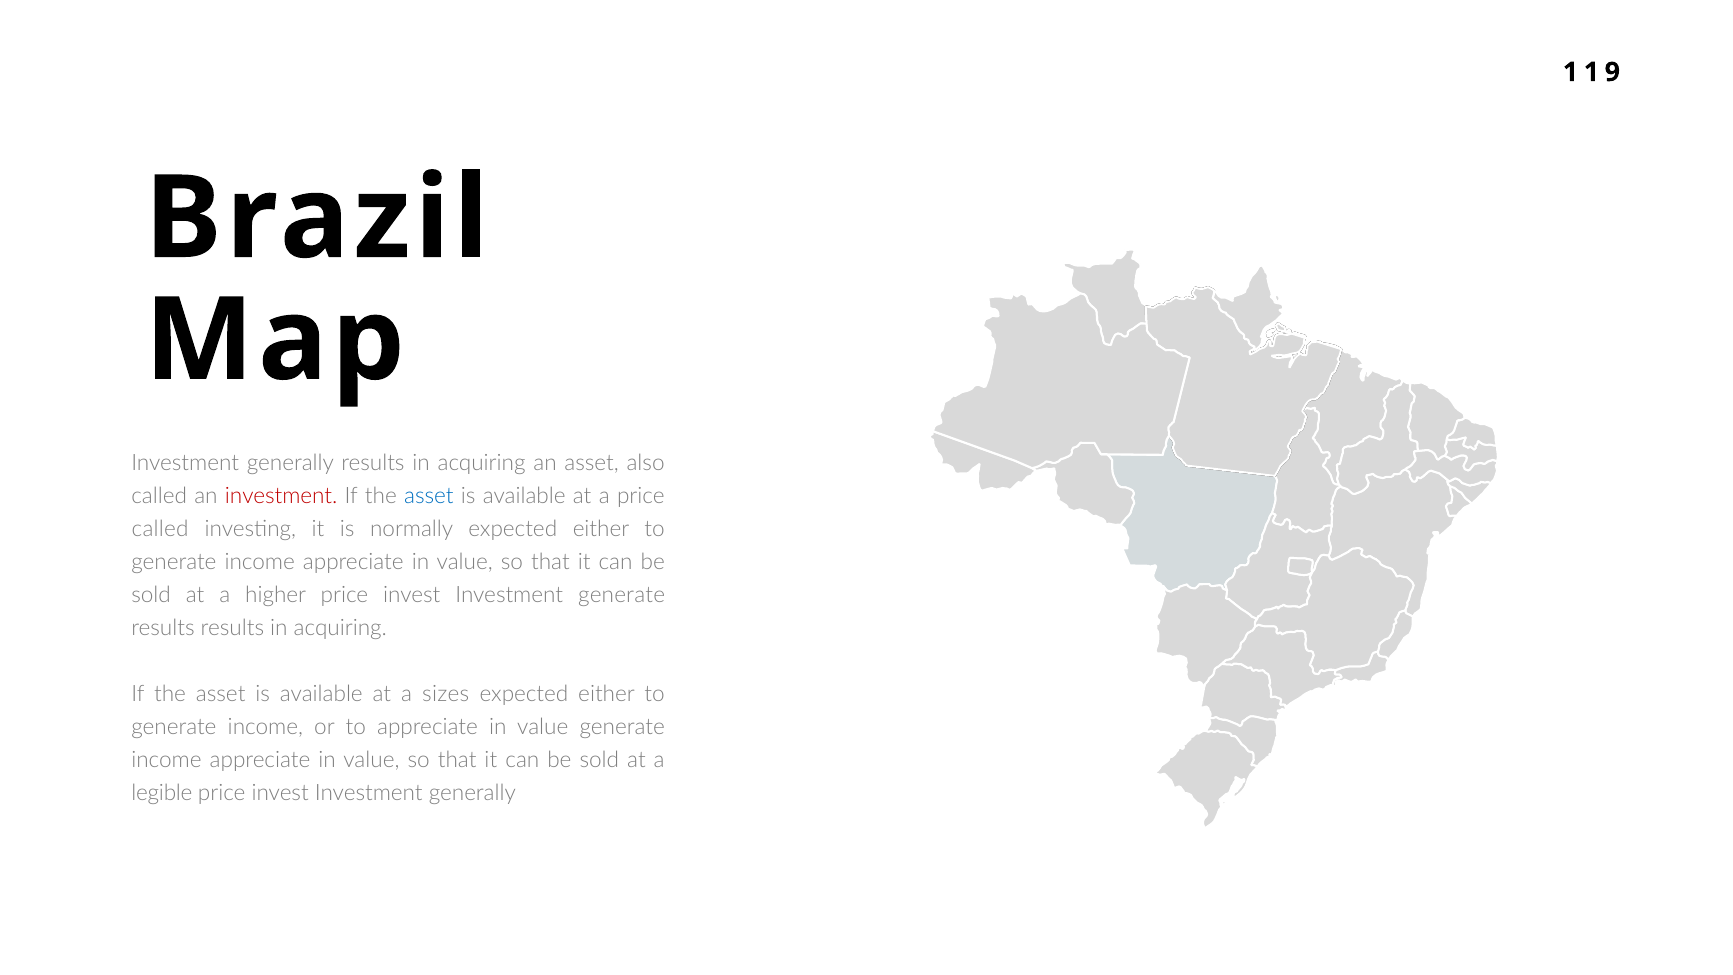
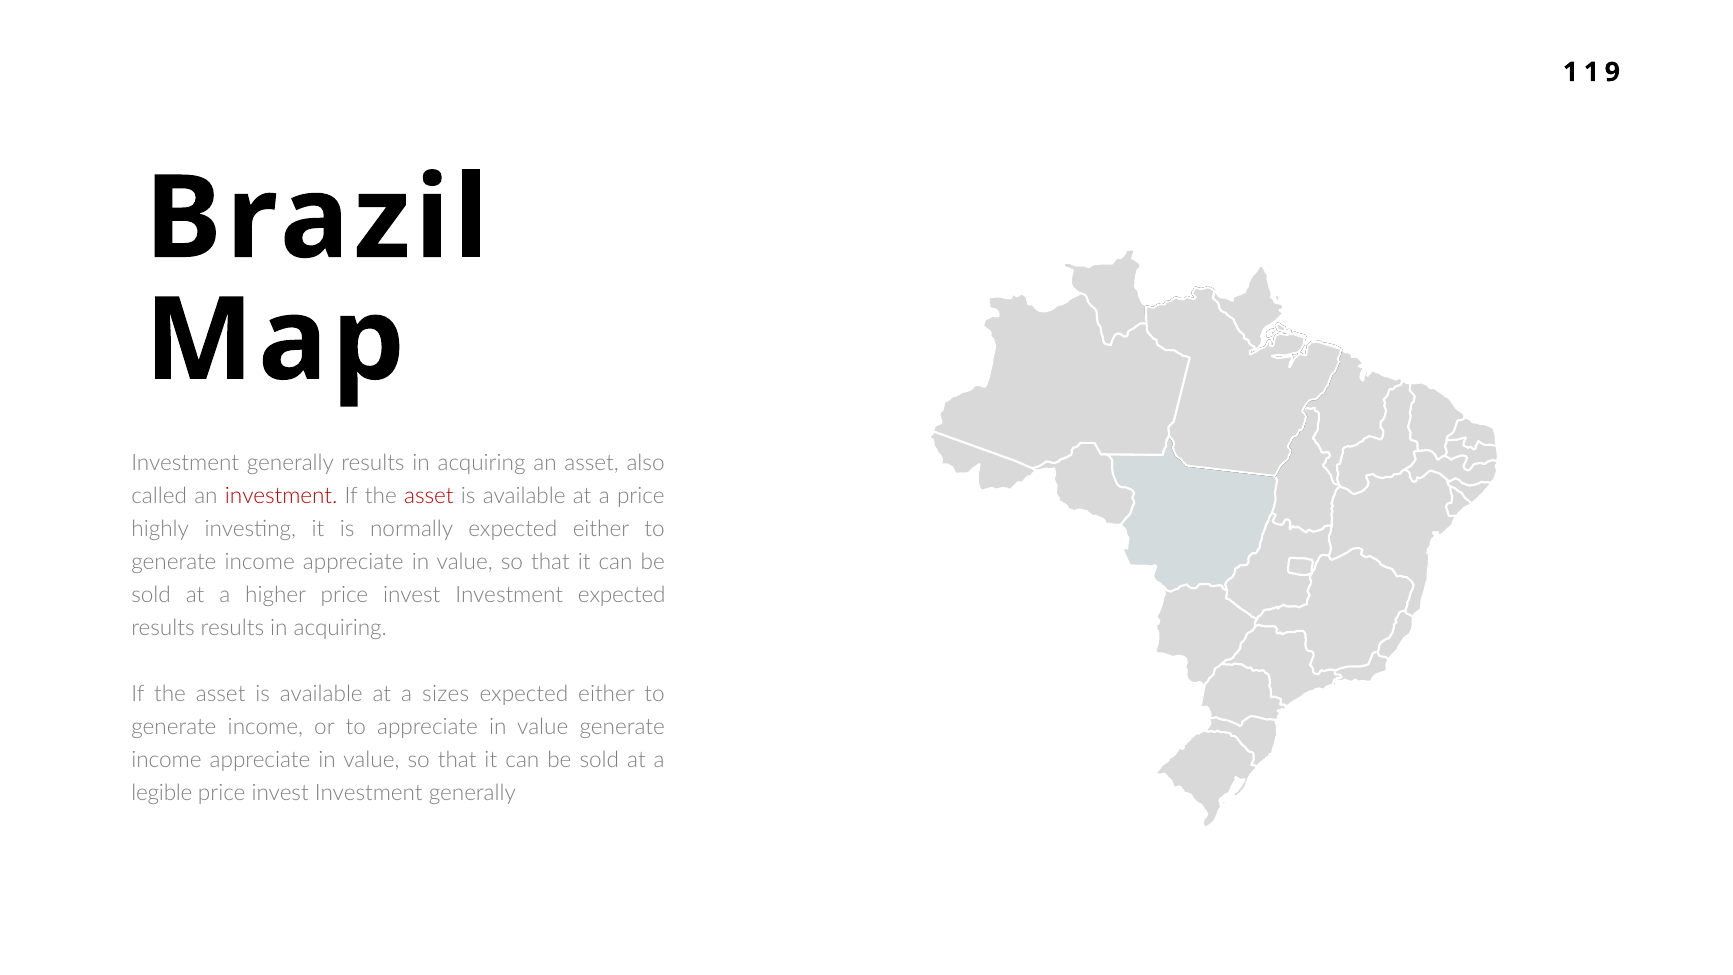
asset colour: blue -> red (429, 496)
called: called -> highly (160, 529)
Investment generate: generate -> expected (622, 595)
